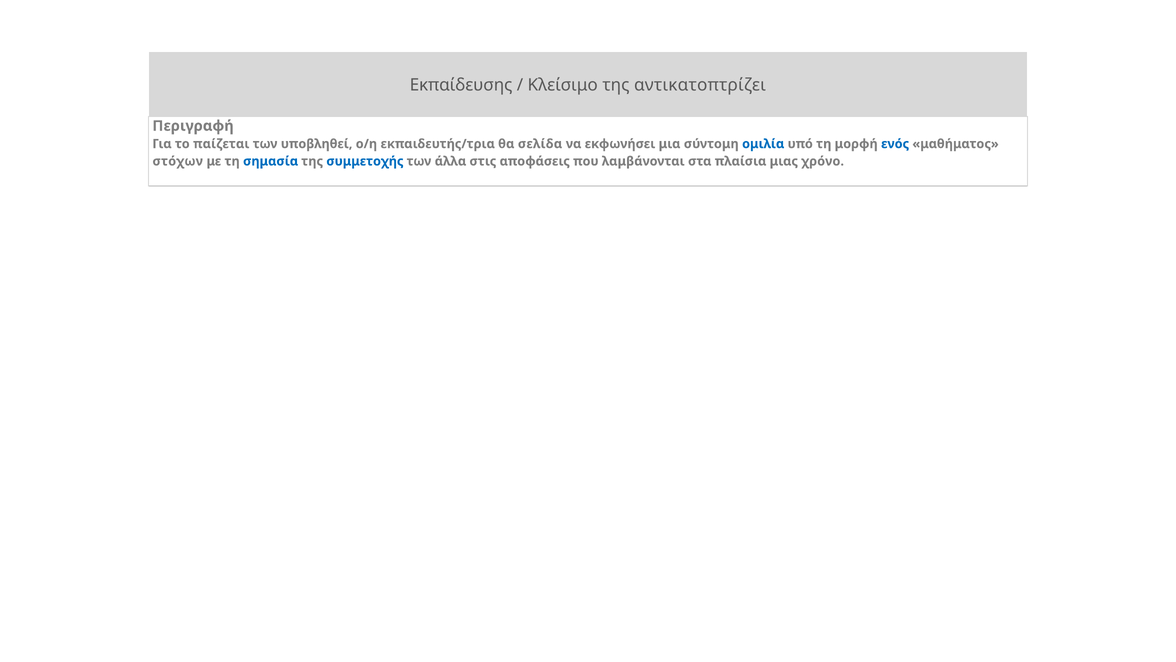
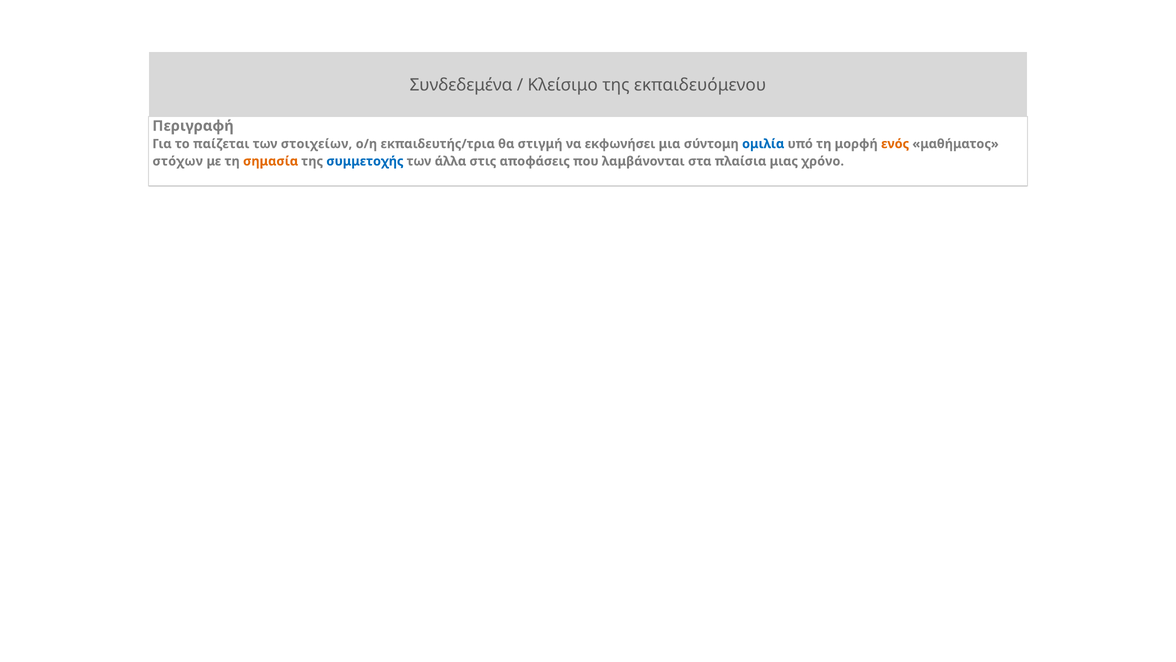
Εκπαίδευσης: Εκπαίδευσης -> Συνδεδεμένα (461, 85)
αντικατοπτρίζει: αντικατοπτρίζει -> εκπαιδευόμενου (700, 85)
υποβληθεί: υποβληθεί -> στοιχείων (316, 144)
σελίδα: σελίδα -> στιγμή (540, 144)
ενός colour: blue -> orange (895, 144)
σημασία colour: blue -> orange (271, 161)
